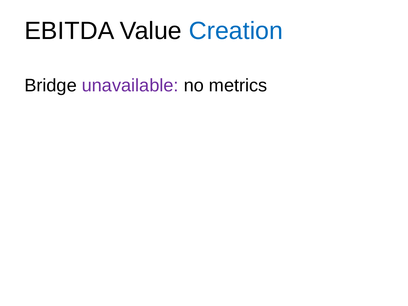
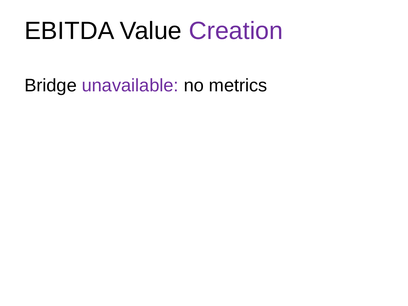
Creation colour: blue -> purple (236, 31)
